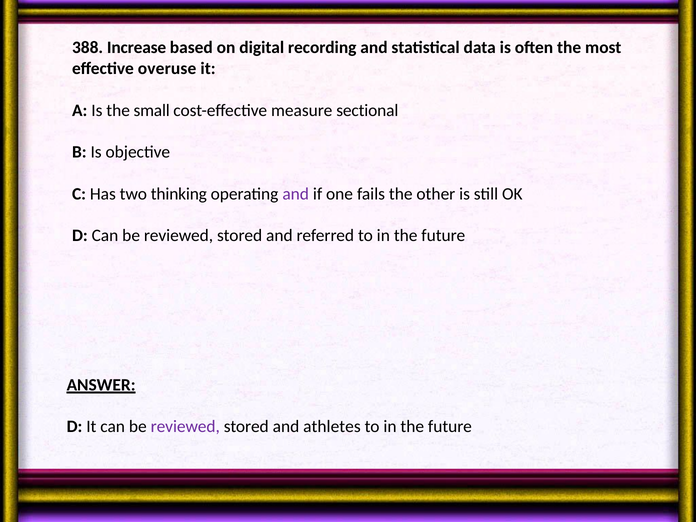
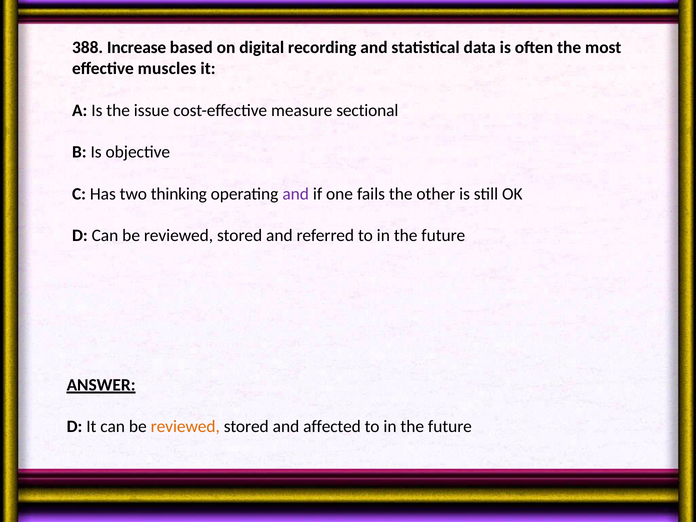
overuse: overuse -> muscles (167, 69)
small: small -> issue (152, 110)
reviewed colour: purple -> orange (185, 427)
athletes: athletes -> affected (332, 427)
